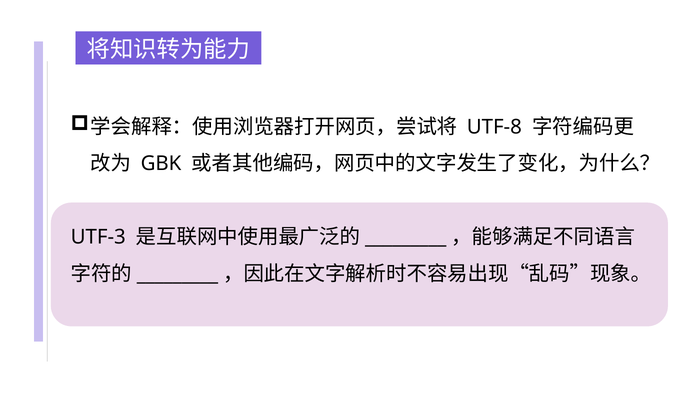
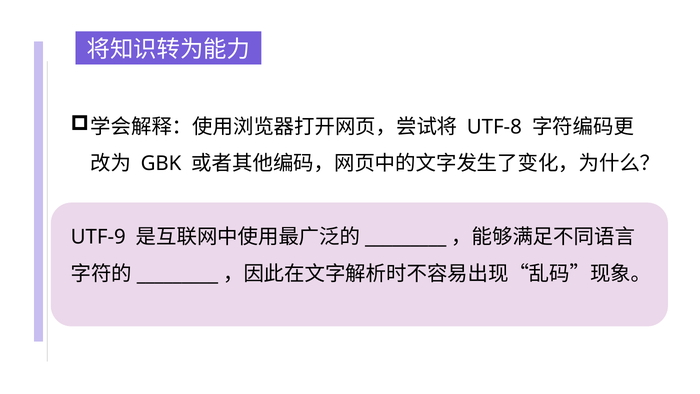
UTF-3: UTF-3 -> UTF-9 (98, 237)
